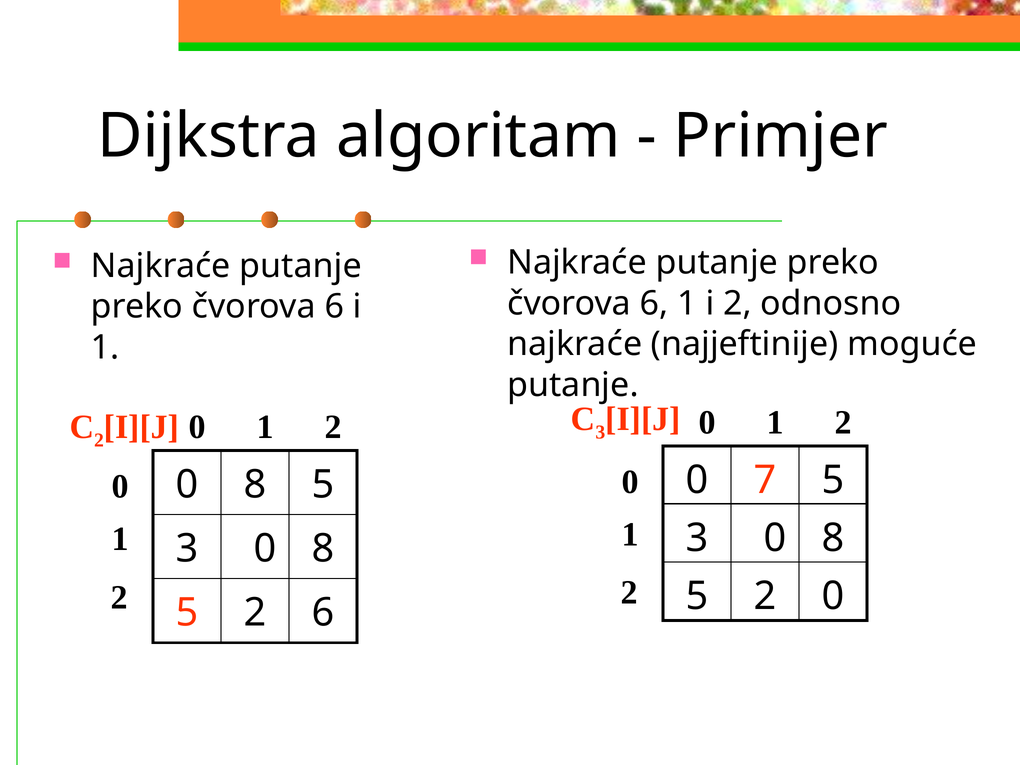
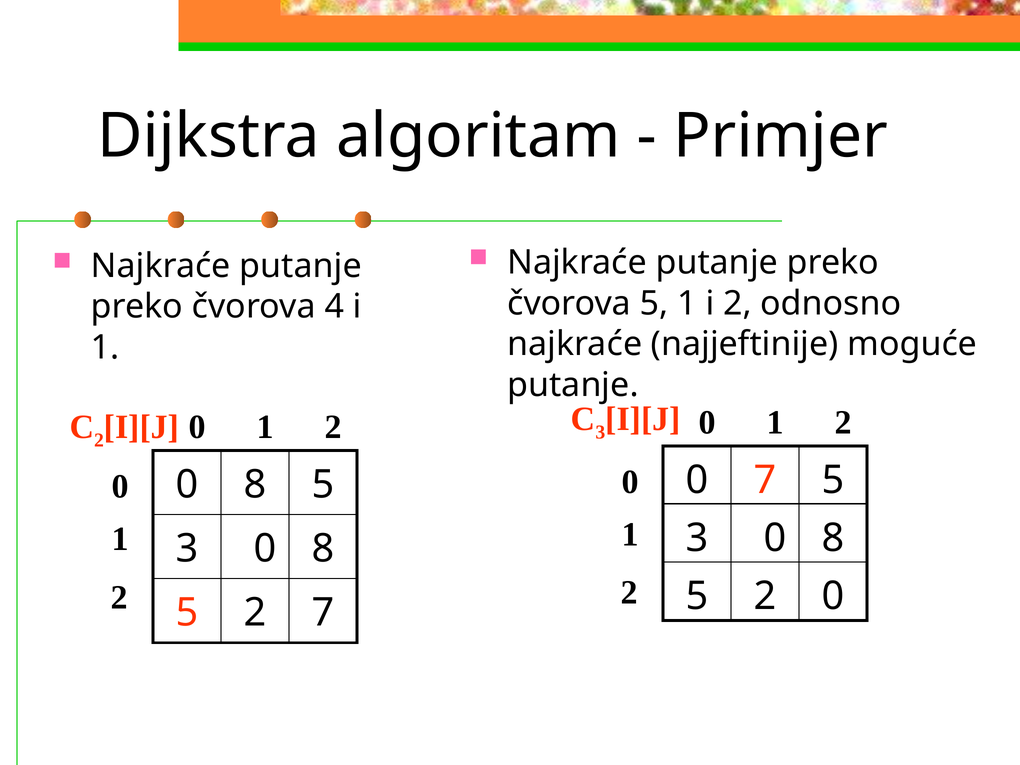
6: 6 -> 5 (654, 303)
6: 6 -> 4 (334, 307)
2 6: 6 -> 7 (323, 613)
